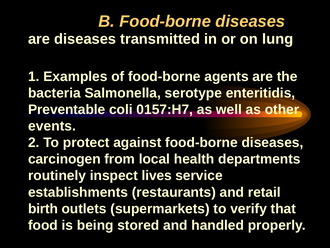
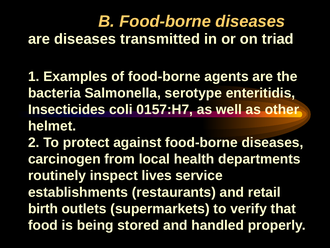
lung: lung -> triad (278, 39)
Preventable: Preventable -> Insecticides (67, 109)
events: events -> helmet (52, 126)
